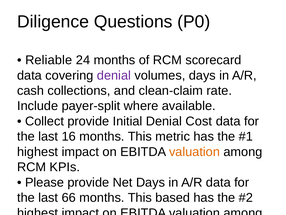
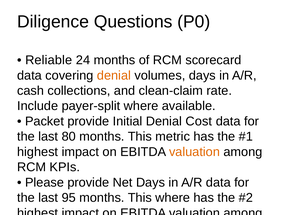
denial colour: purple -> orange (114, 75)
Collect: Collect -> Packet (44, 121)
16: 16 -> 80 (69, 136)
66: 66 -> 95 (69, 197)
This based: based -> where (173, 197)
